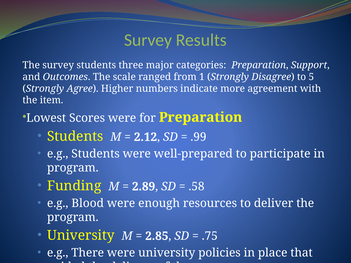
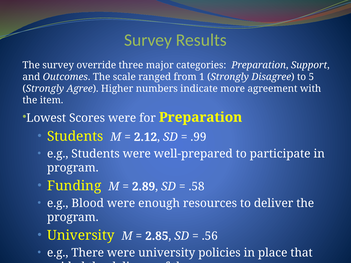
survey students: students -> override (96, 65)
.75: .75 -> .56 (210, 236)
